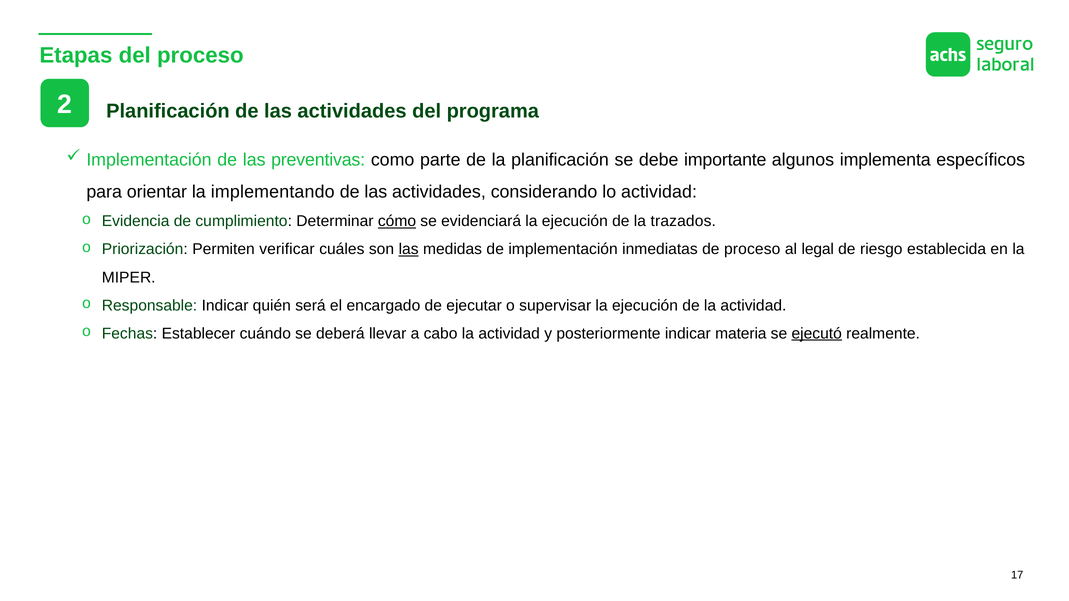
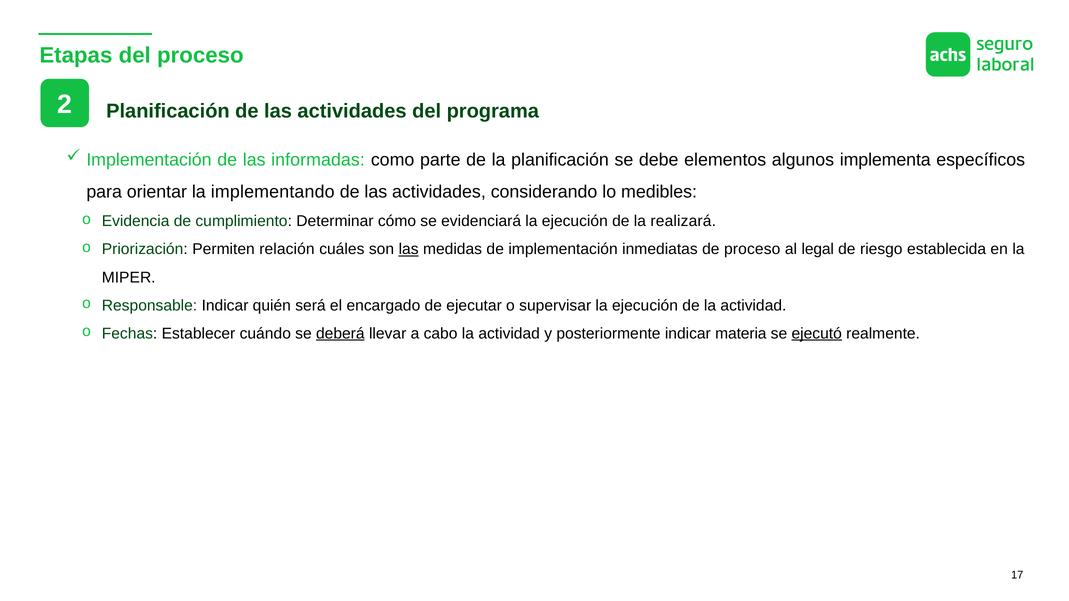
preventivas: preventivas -> informadas (318, 160)
importante: importante -> elementos (725, 160)
lo actividad: actividad -> medibles (659, 192)
cómo underline: present -> none (397, 221)
trazados: trazados -> realizará (683, 221)
verificar: verificar -> relación (287, 249)
deberá underline: none -> present (340, 334)
